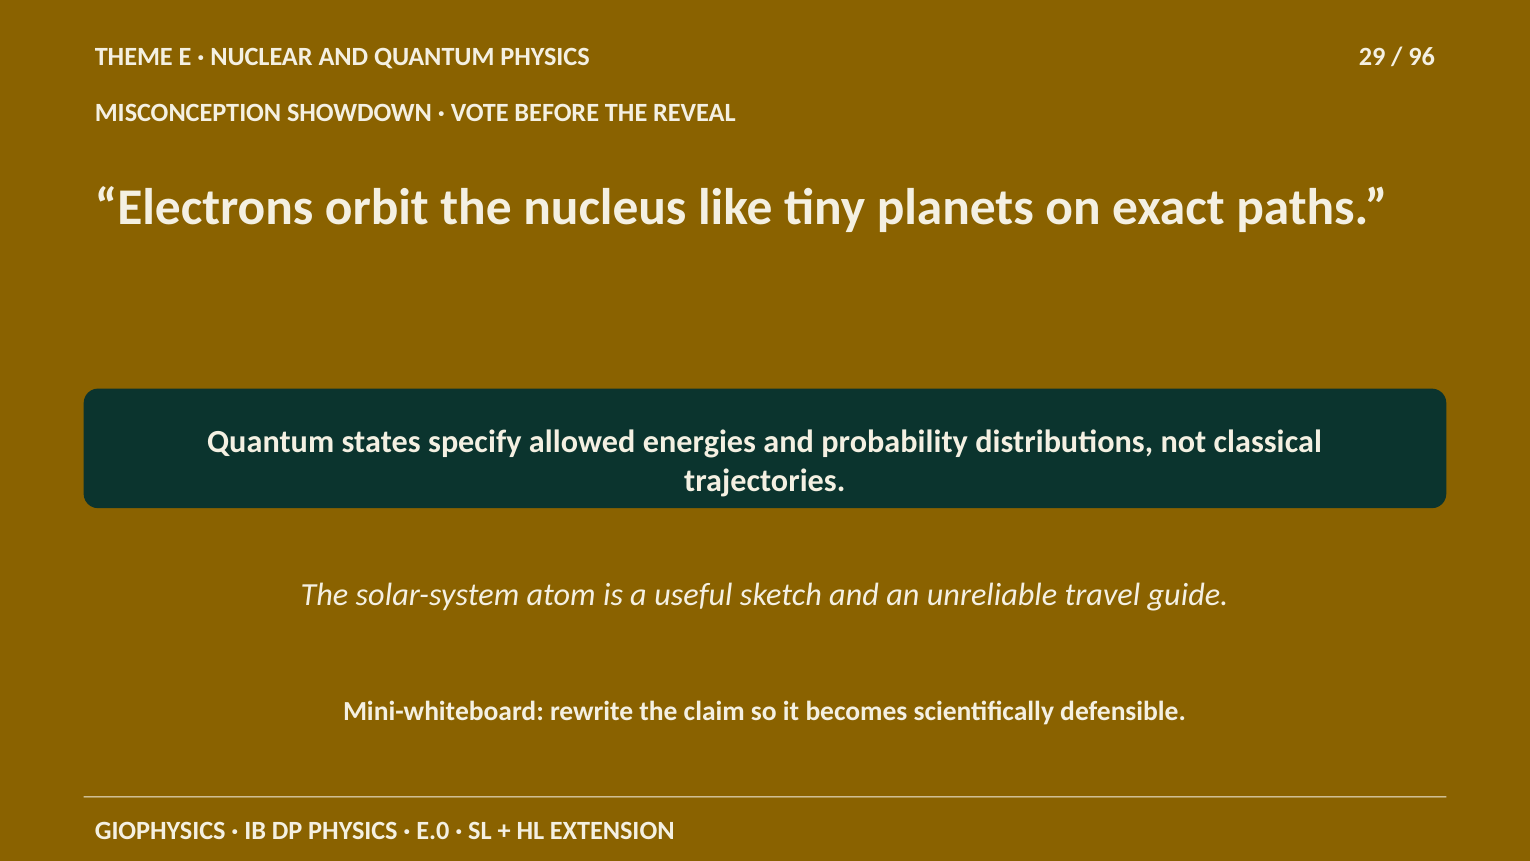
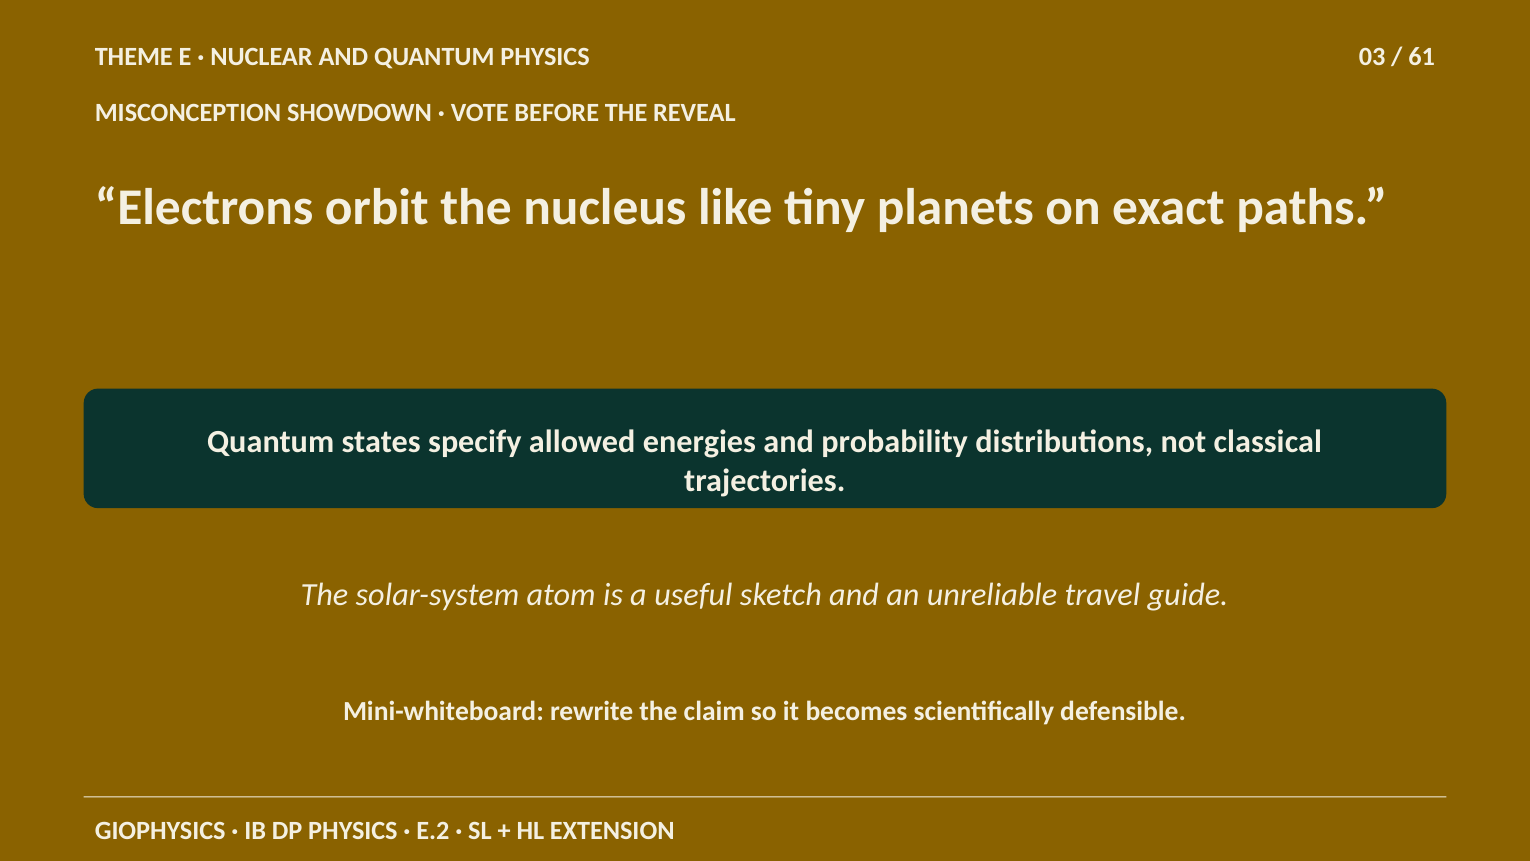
29: 29 -> 03 (1372, 57)
96: 96 -> 61 (1422, 57)
E.0: E.0 -> E.2 (433, 830)
